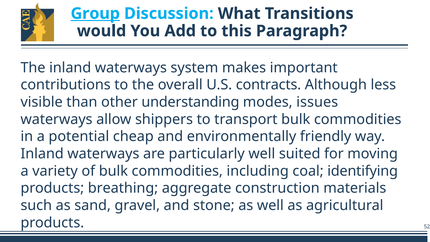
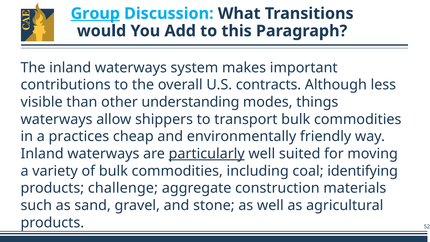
issues: issues -> things (317, 102)
potential: potential -> practices (79, 136)
particularly underline: none -> present (207, 154)
breathing: breathing -> challenge (123, 188)
